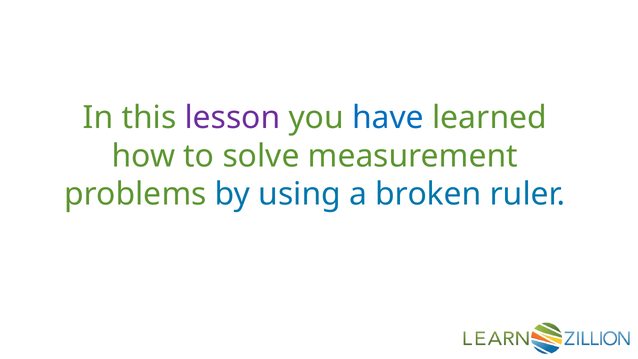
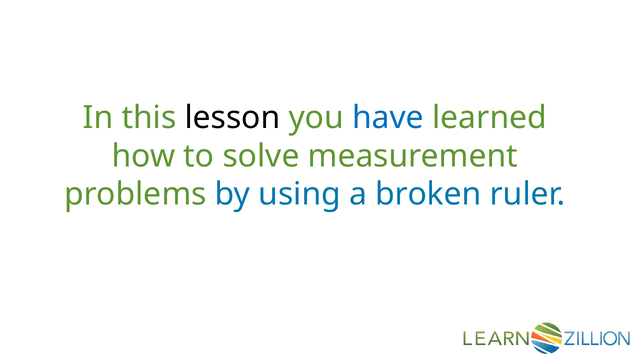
lesson colour: purple -> black (233, 118)
